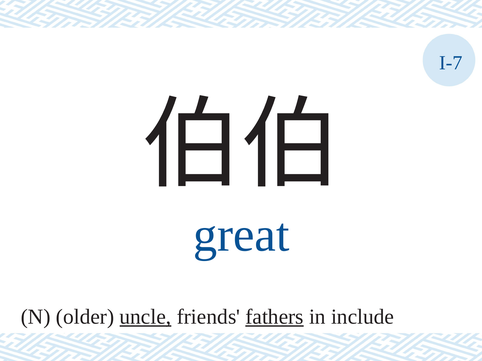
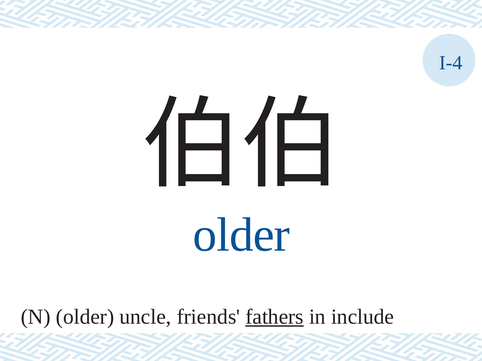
I-7: I-7 -> I-4 (451, 63)
great: great -> older (241, 235)
uncle underline: present -> none (145, 317)
